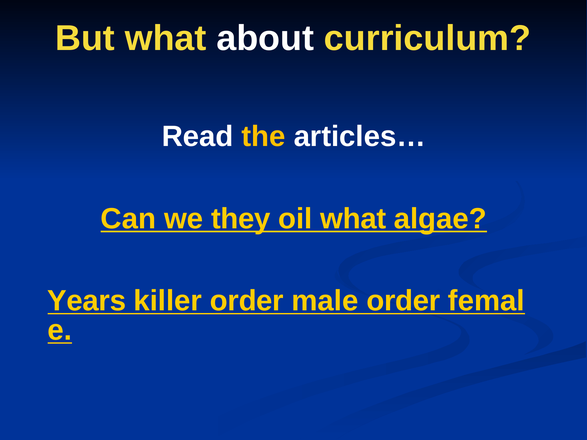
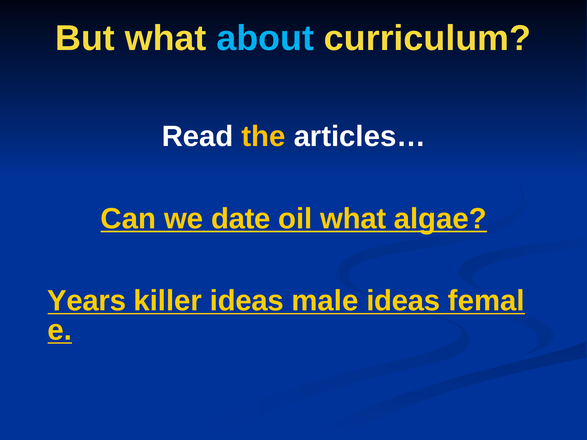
about colour: white -> light blue (265, 38)
they: they -> date (241, 219)
killer order: order -> ideas (247, 301)
male order: order -> ideas (403, 301)
